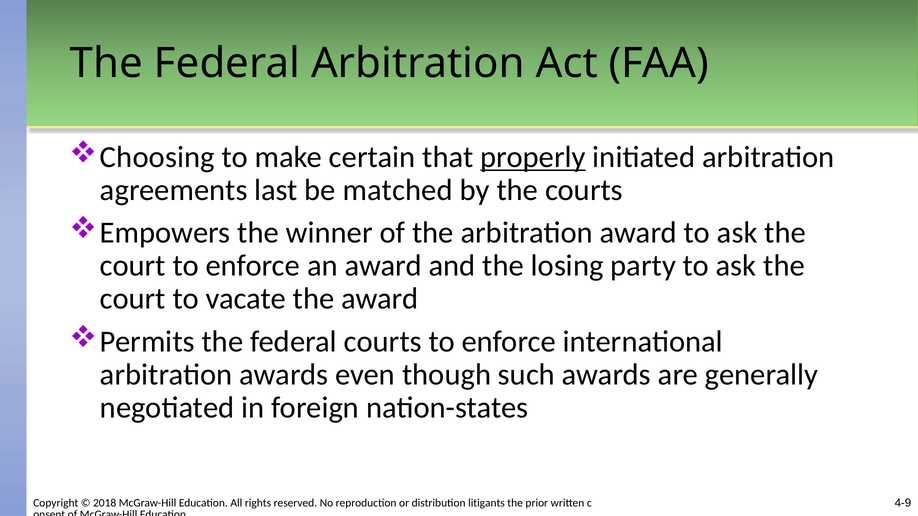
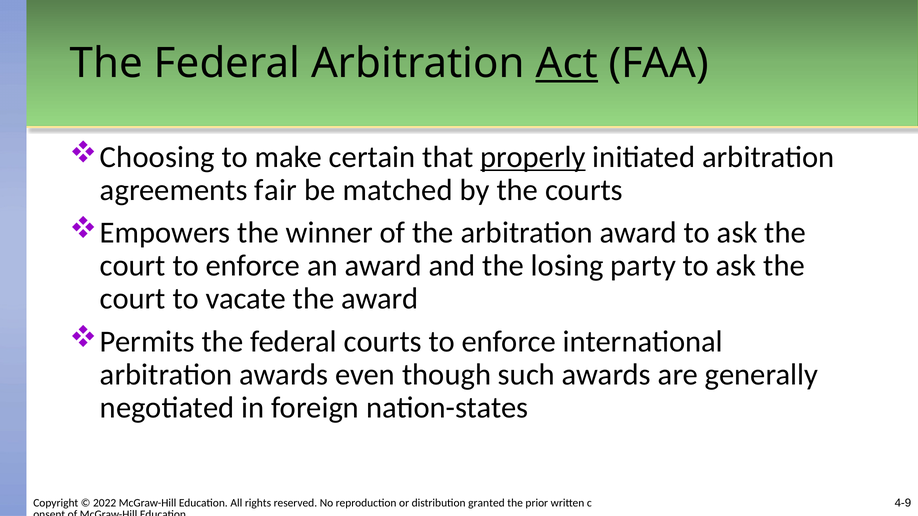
Act underline: none -> present (567, 63)
last: last -> fair (276, 190)
2018: 2018 -> 2022 (105, 503)
litigants: litigants -> granted (486, 503)
